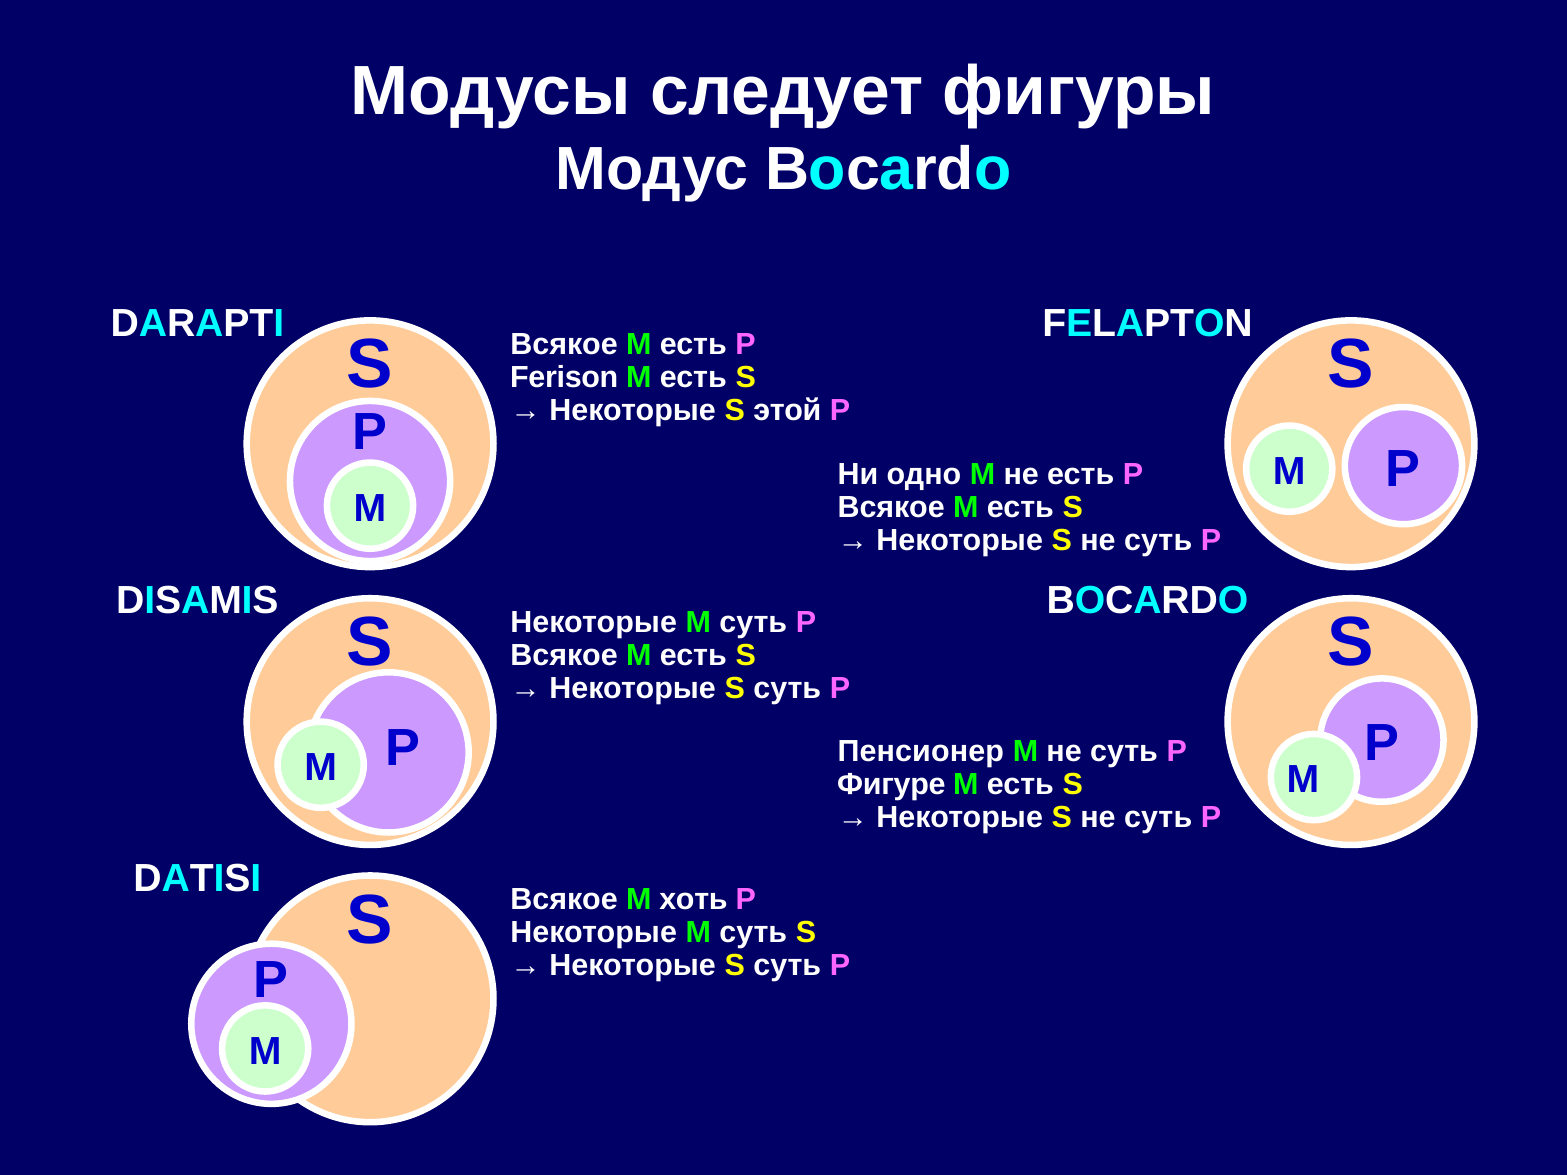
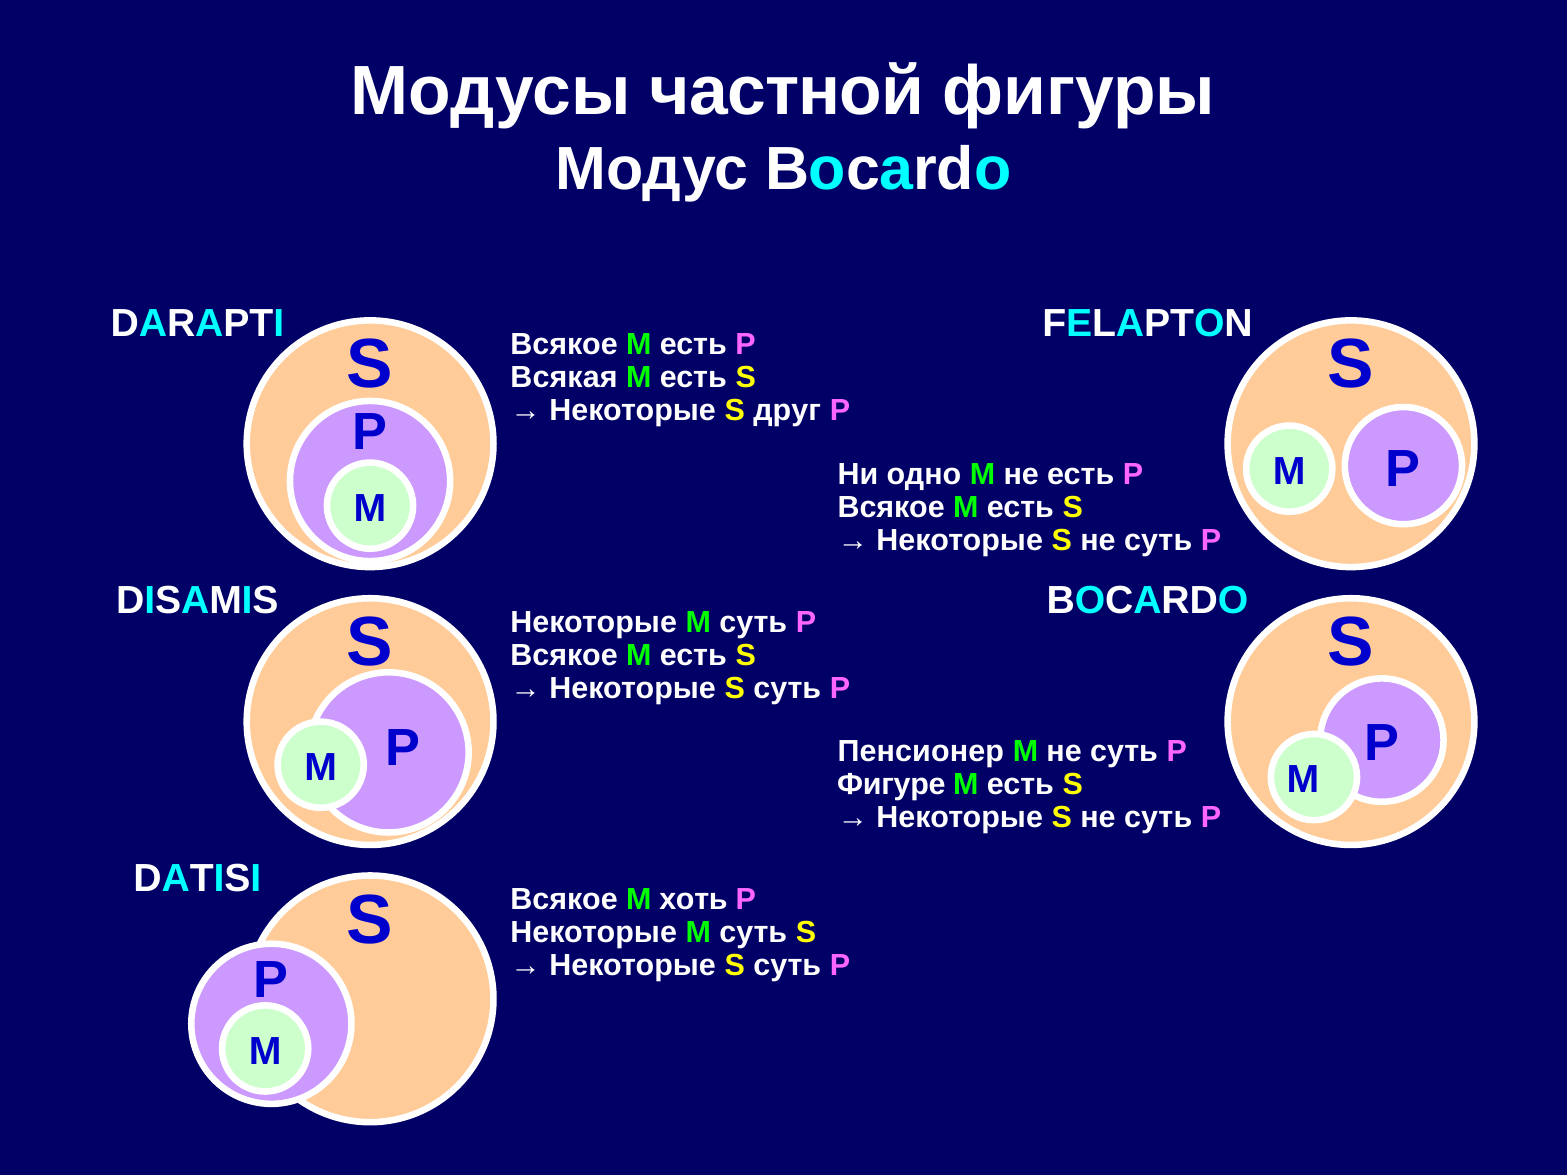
следует: следует -> частной (787, 92)
Ferison: Ferison -> Всякая (564, 378)
этой: этой -> друг (787, 411)
